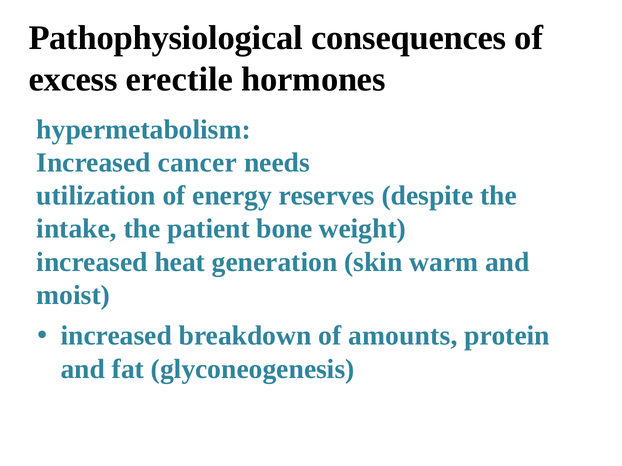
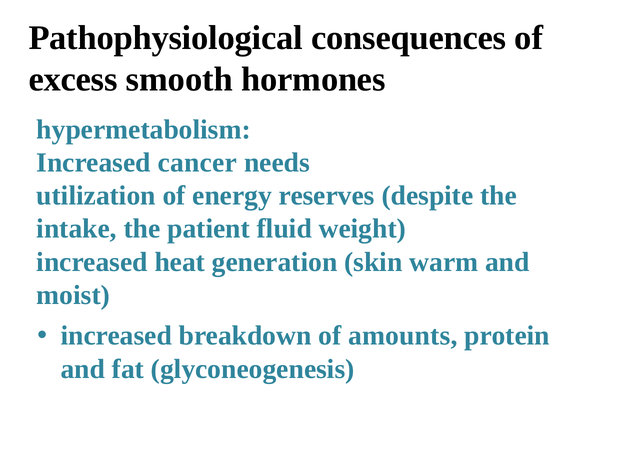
erectile: erectile -> smooth (179, 80)
bone: bone -> fluid (284, 229)
